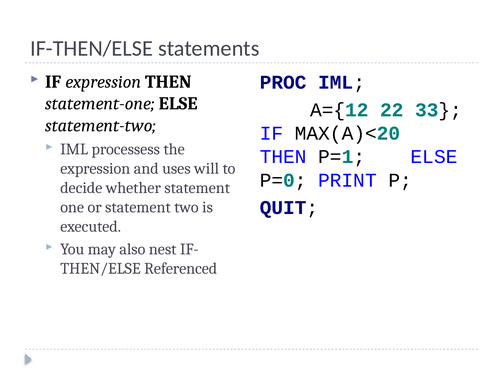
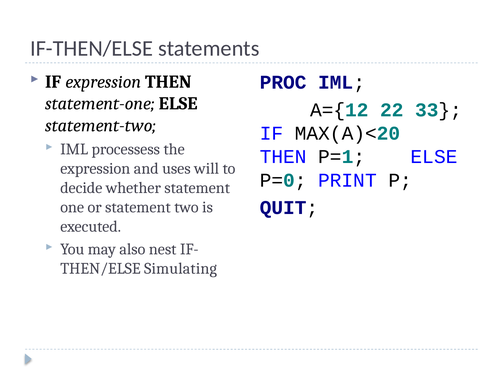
Referenced: Referenced -> Simulating (181, 269)
